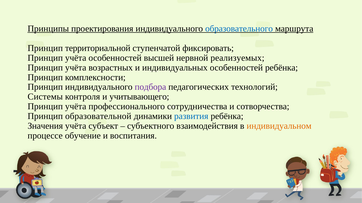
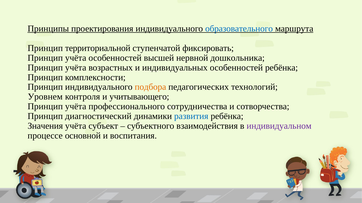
реализуемых: реализуемых -> дошкольника (238, 58)
подбора colour: purple -> orange (150, 87)
Системы: Системы -> Уровнем (45, 97)
образовательной: образовательной -> диагностический (98, 117)
индивидуальном colour: orange -> purple (279, 126)
обучение: обучение -> основной (83, 136)
